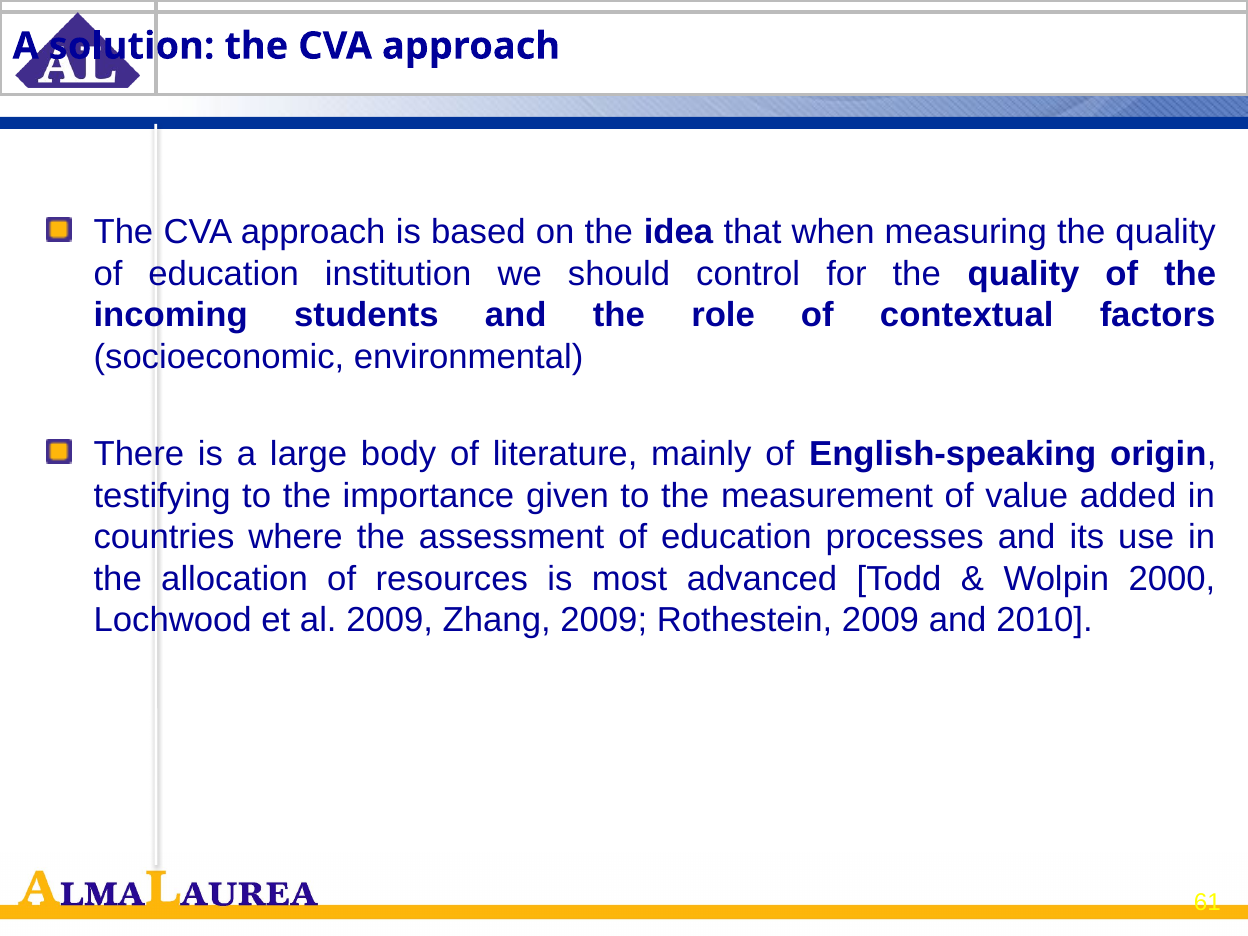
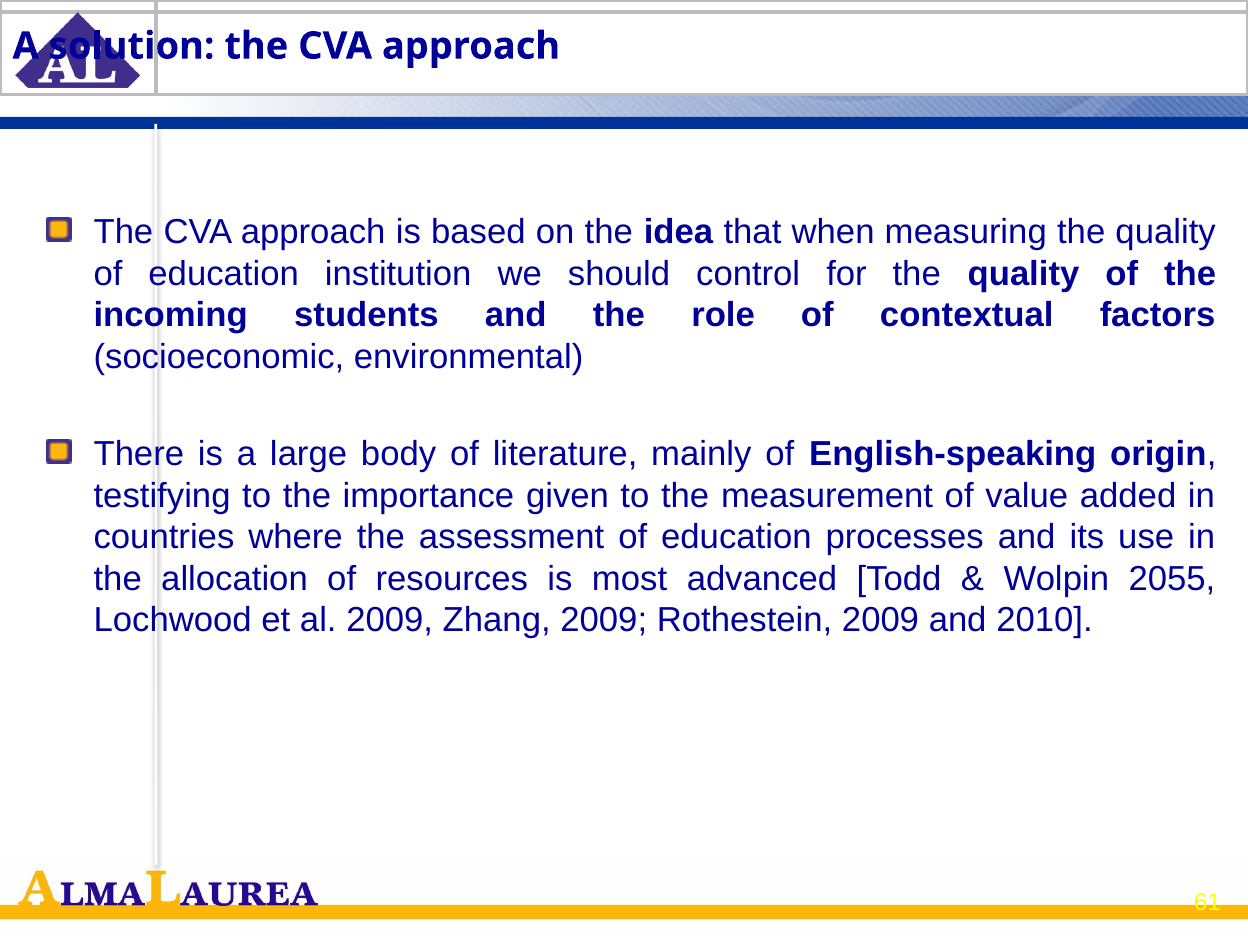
2000: 2000 -> 2055 (1172, 579)
